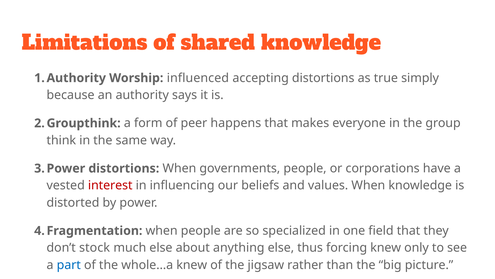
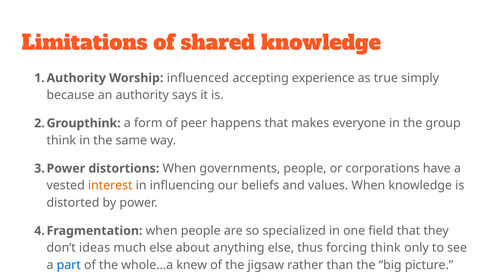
accepting distortions: distortions -> experience (323, 78)
interest colour: red -> orange (110, 185)
stock: stock -> ideas (95, 247)
forcing knew: knew -> think (386, 247)
